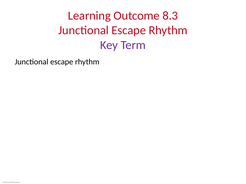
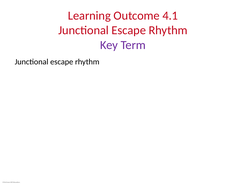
8.3: 8.3 -> 4.1 (170, 16)
